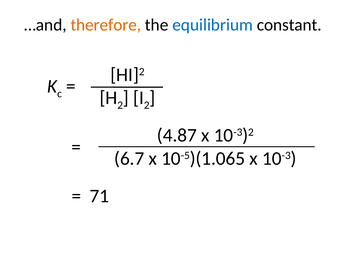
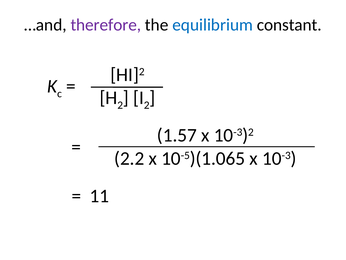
therefore colour: orange -> purple (106, 25)
4.87: 4.87 -> 1.57 (177, 135)
6.7: 6.7 -> 2.2 (129, 158)
71: 71 -> 11 (99, 196)
